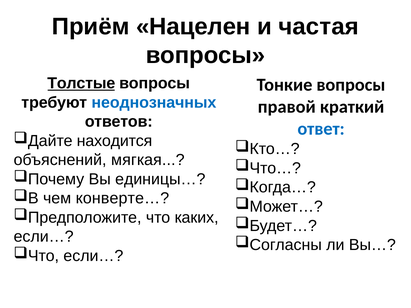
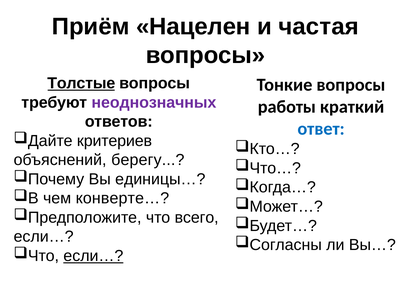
неоднозначных colour: blue -> purple (154, 103)
правой: правой -> работы (287, 107)
находится: находится -> критериев (114, 141)
мягкая: мягкая -> берегу (148, 160)
каких: каких -> всего (197, 218)
если… underline: none -> present (93, 256)
